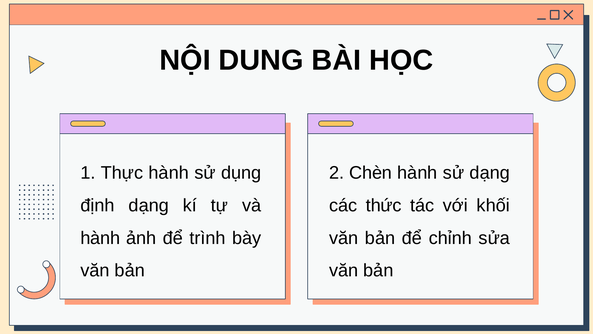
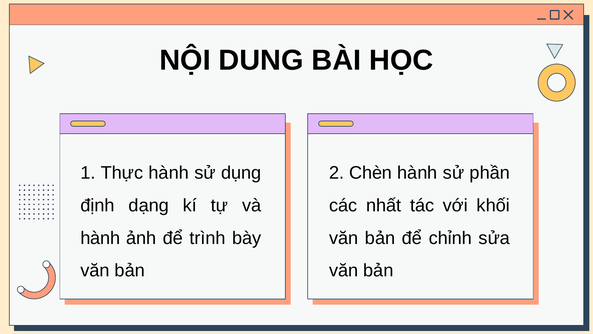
sử dạng: dạng -> phần (490, 173)
thức: thức -> nhất (384, 205)
